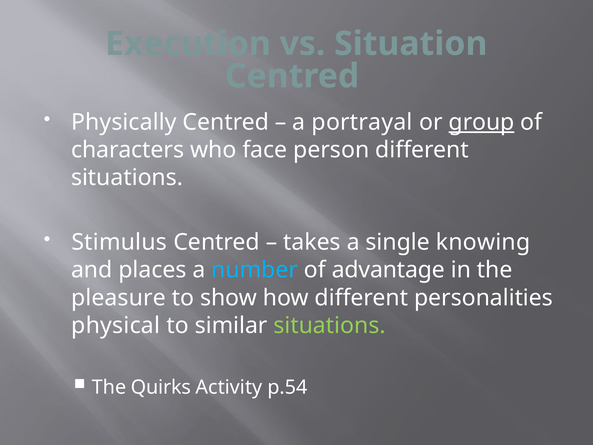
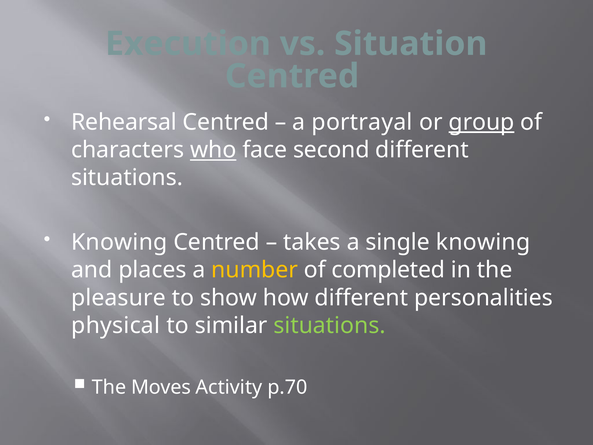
Physically: Physically -> Rehearsal (124, 122)
who underline: none -> present (213, 150)
person: person -> second (331, 150)
Stimulus: Stimulus -> Knowing (119, 242)
number colour: light blue -> yellow (255, 270)
advantage: advantage -> completed (388, 270)
Quirks: Quirks -> Moves (161, 387)
p.54: p.54 -> p.70 (287, 387)
